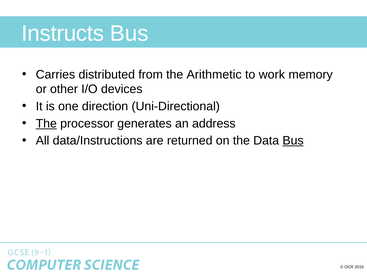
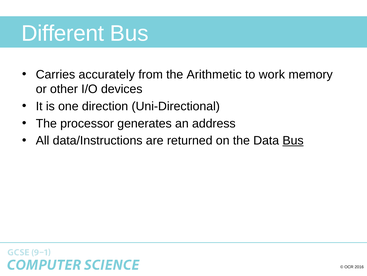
Instructs: Instructs -> Different (63, 33)
distributed: distributed -> accurately (107, 74)
The underline: present -> none (46, 123)
